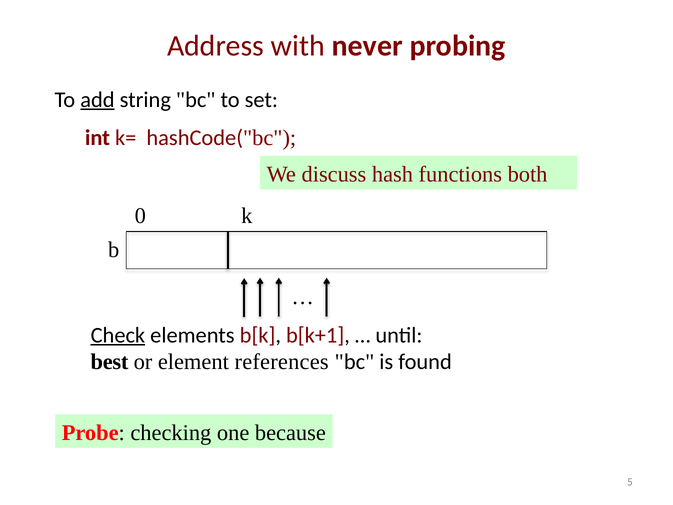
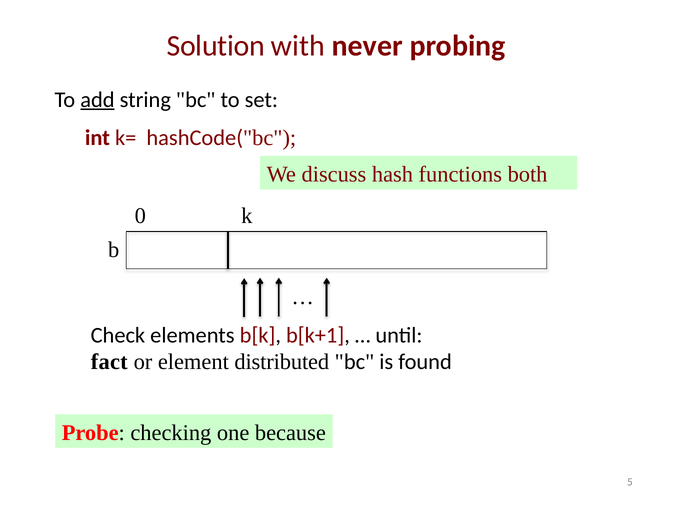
Address: Address -> Solution (216, 46)
Check underline: present -> none (118, 335)
best: best -> fact (109, 362)
references: references -> distributed (282, 362)
